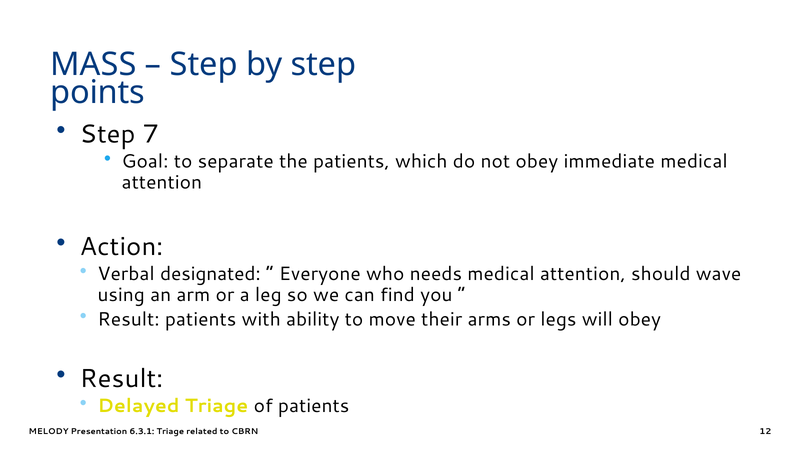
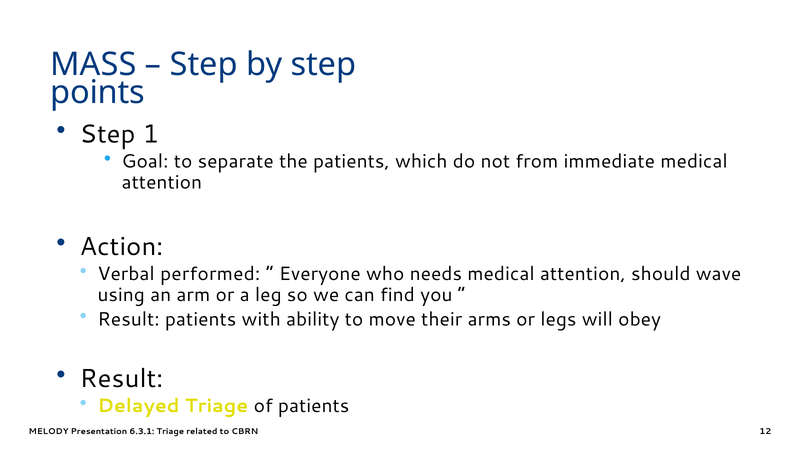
7: 7 -> 1 (151, 134)
not obey: obey -> from (537, 161)
designated: designated -> performed (210, 274)
